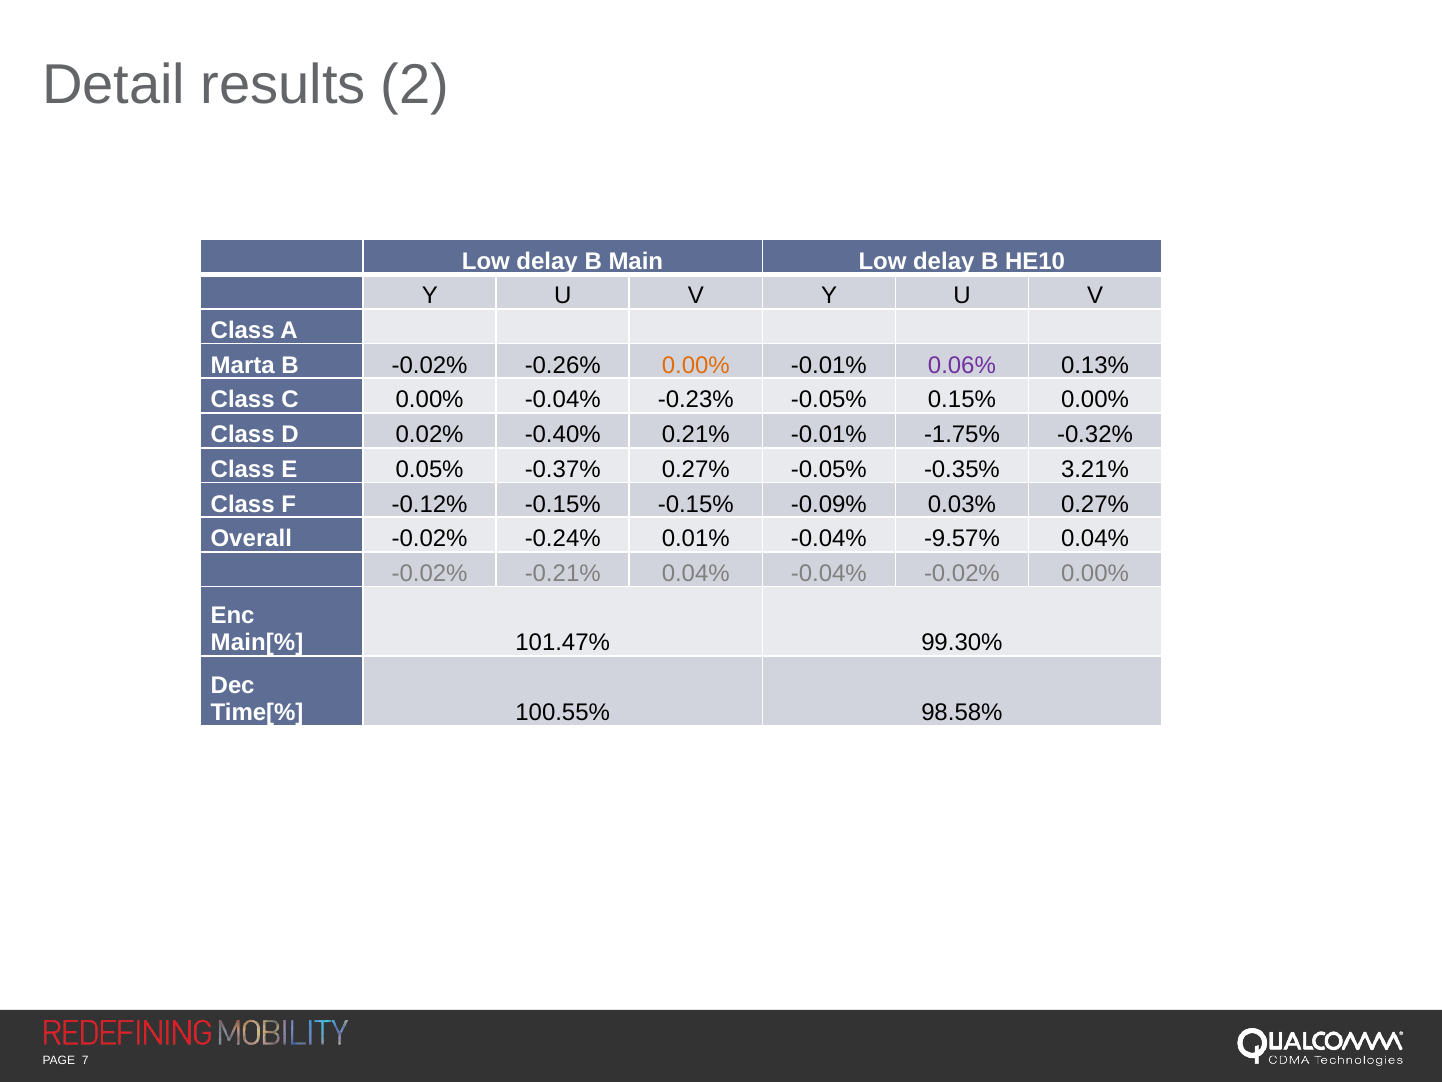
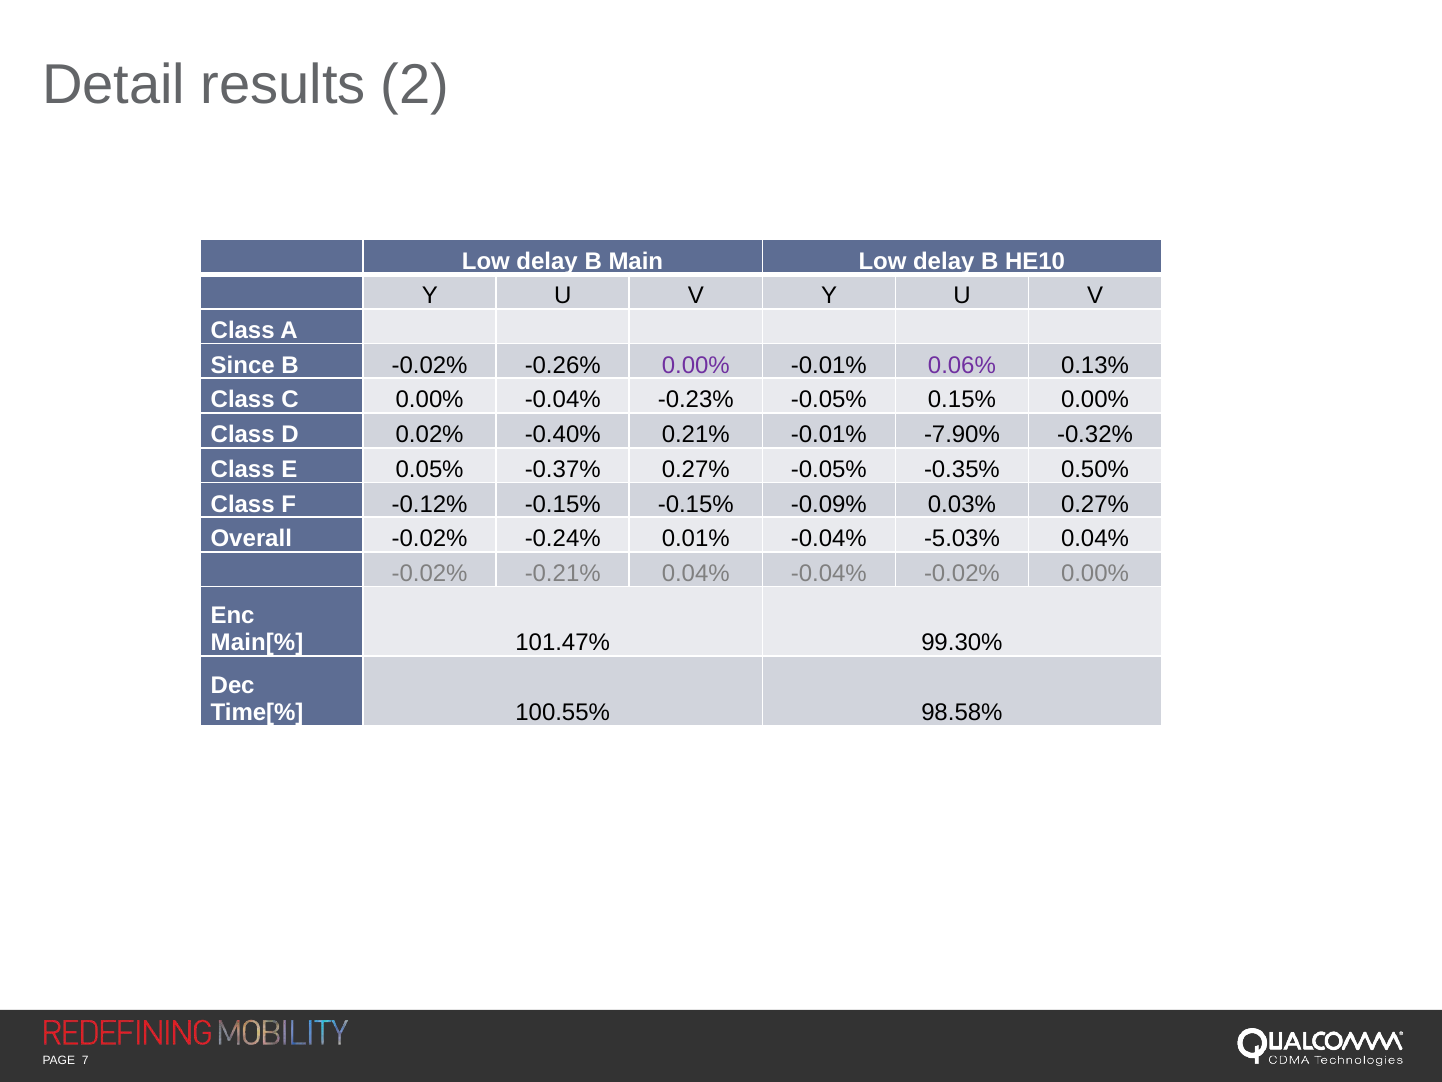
Marta: Marta -> Since (243, 365)
0.00% colour: orange -> purple (696, 365)
-1.75%: -1.75% -> -7.90% (962, 435)
3.21%: 3.21% -> 0.50% (1095, 469)
-9.57%: -9.57% -> -5.03% (962, 539)
